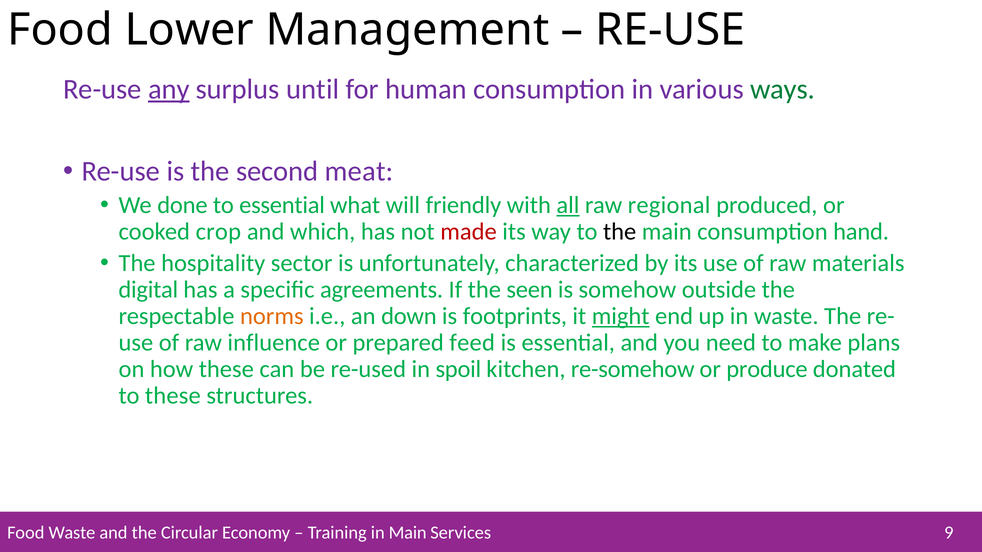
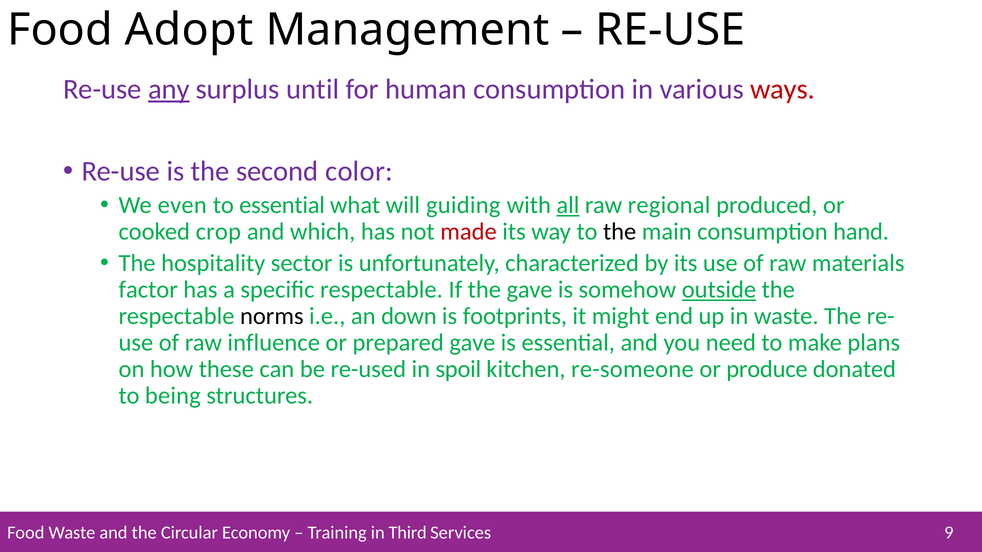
Lower: Lower -> Adopt (189, 30)
ways colour: green -> red (783, 89)
meat: meat -> color (359, 171)
done: done -> even (182, 205)
friendly: friendly -> guiding (463, 205)
digital: digital -> factor (148, 290)
specific agreements: agreements -> respectable (381, 290)
the seen: seen -> gave (530, 290)
outside underline: none -> present (719, 290)
norms colour: orange -> black (272, 316)
might underline: present -> none (621, 316)
prepared feed: feed -> gave (472, 343)
re-somehow: re-somehow -> re-someone (632, 369)
to these: these -> being (173, 396)
in Main: Main -> Third (408, 533)
